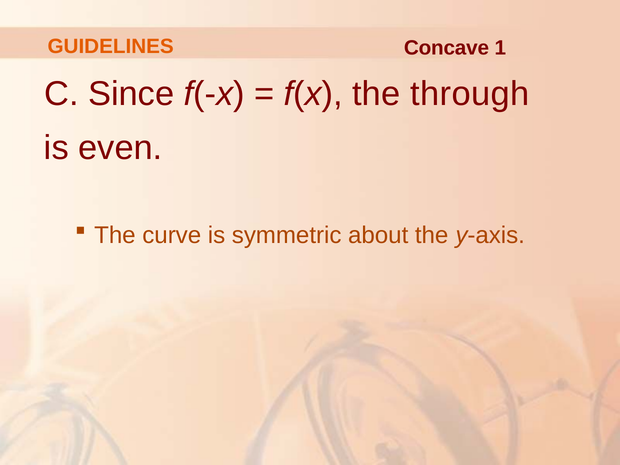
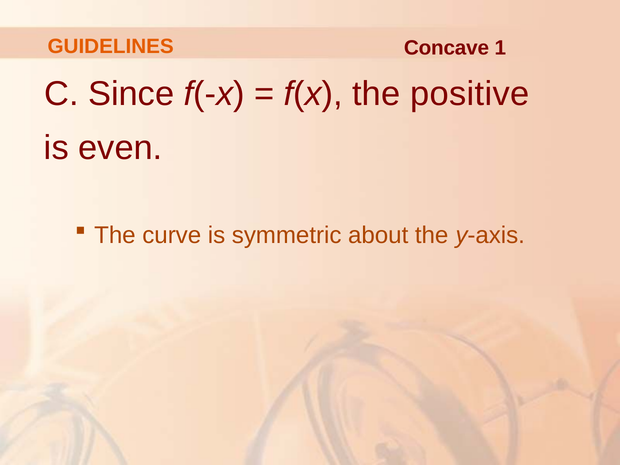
through: through -> positive (470, 94)
